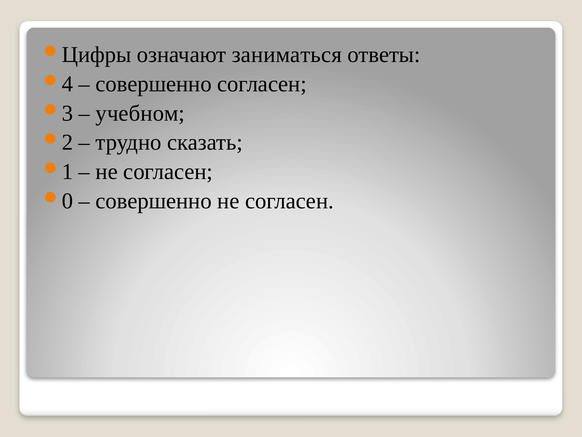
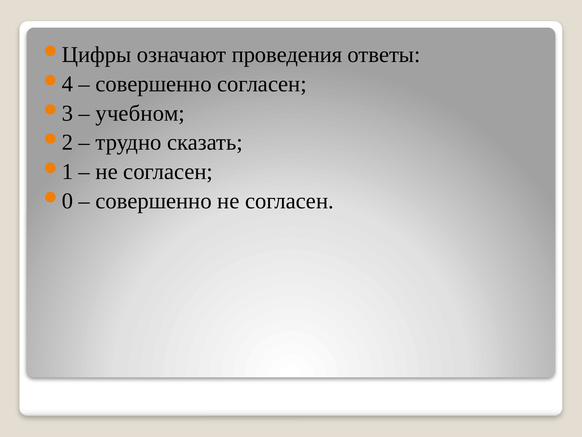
заниматься: заниматься -> проведения (287, 55)
